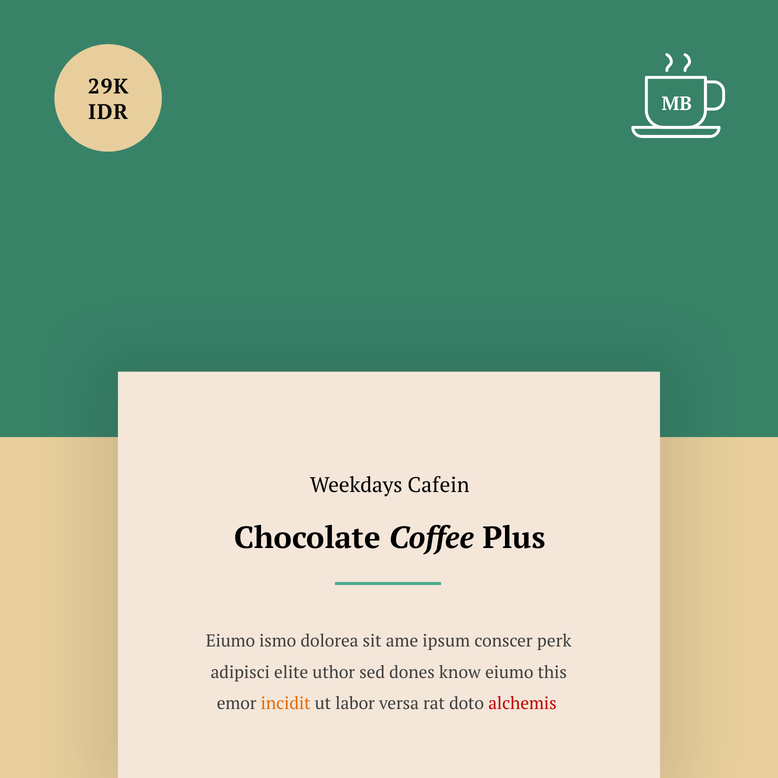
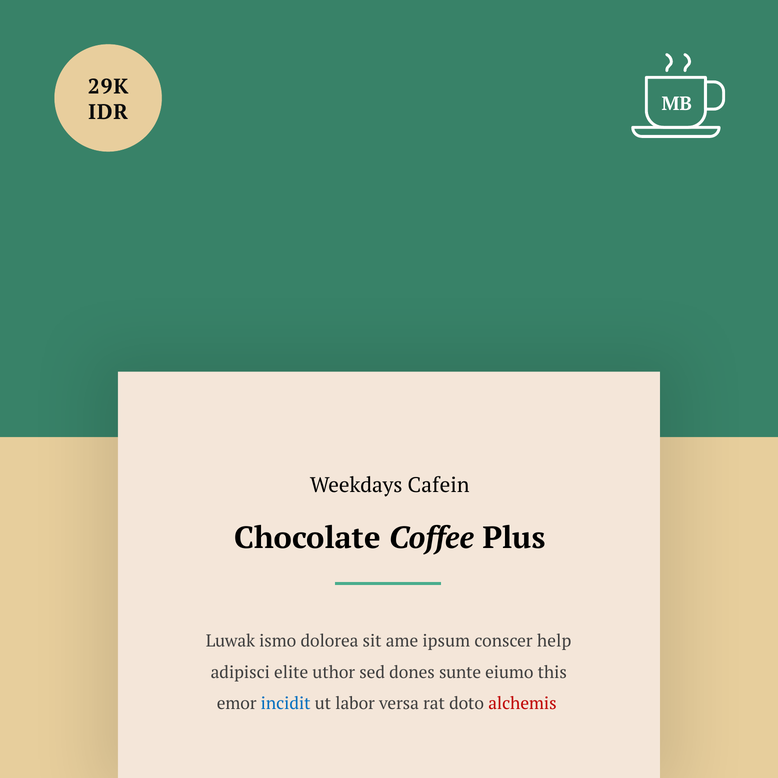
Eiumo: Eiumo -> Luwak (230, 641)
perk: perk -> help (554, 641)
know: know -> sunte (460, 672)
incidit colour: orange -> blue (286, 703)
